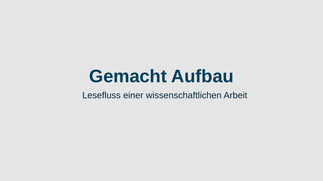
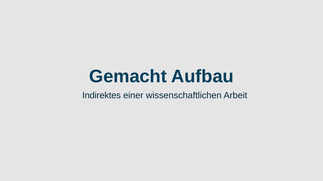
Lesefluss: Lesefluss -> Indirektes (102, 96)
